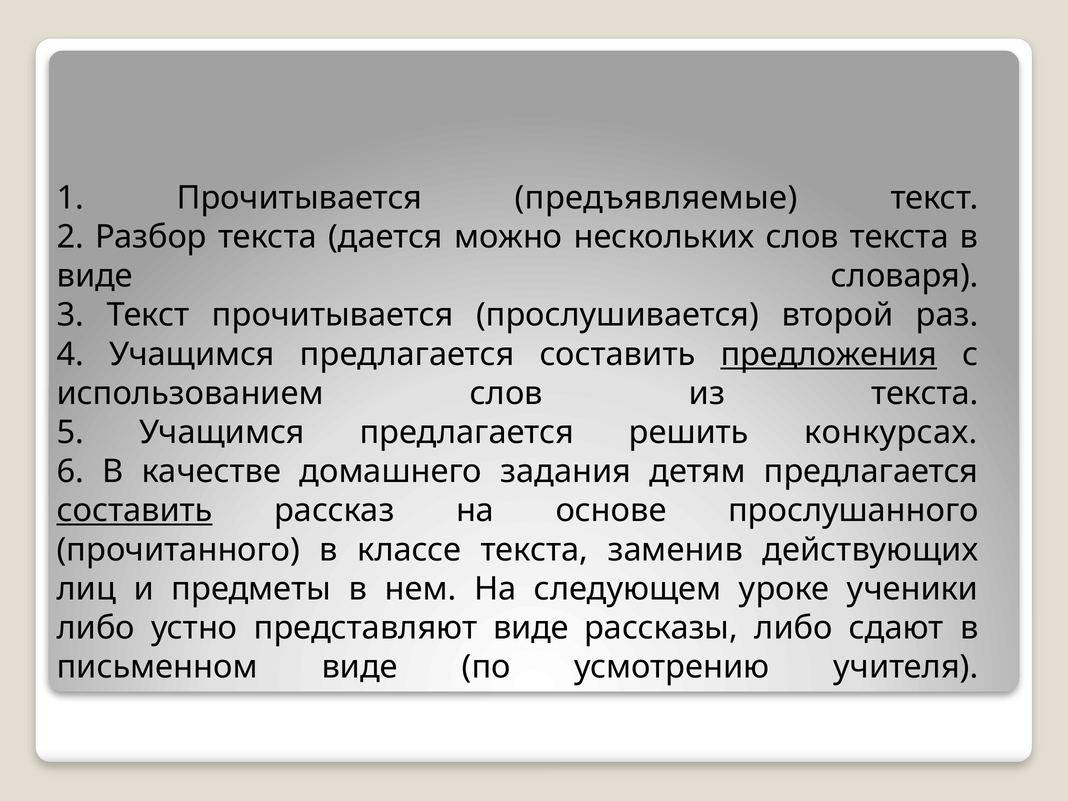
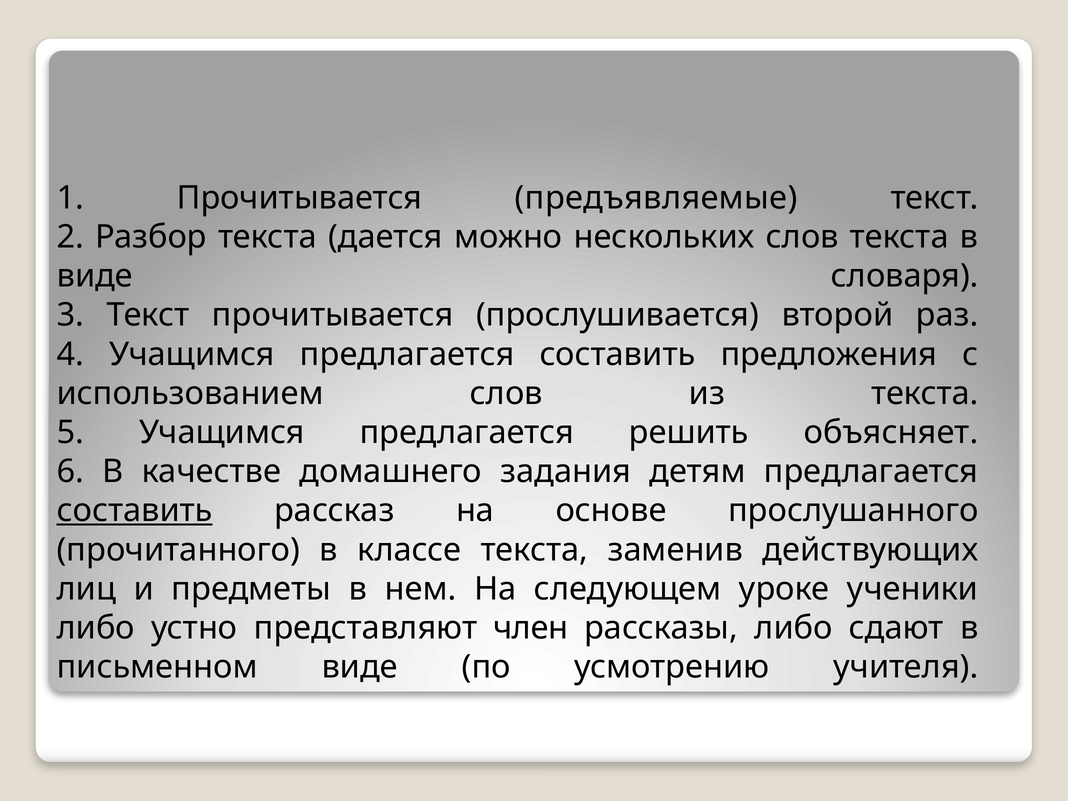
предложения underline: present -> none (829, 354)
конкурсах: конкурсах -> объясняет (891, 432)
представляют виде: виде -> член (531, 628)
